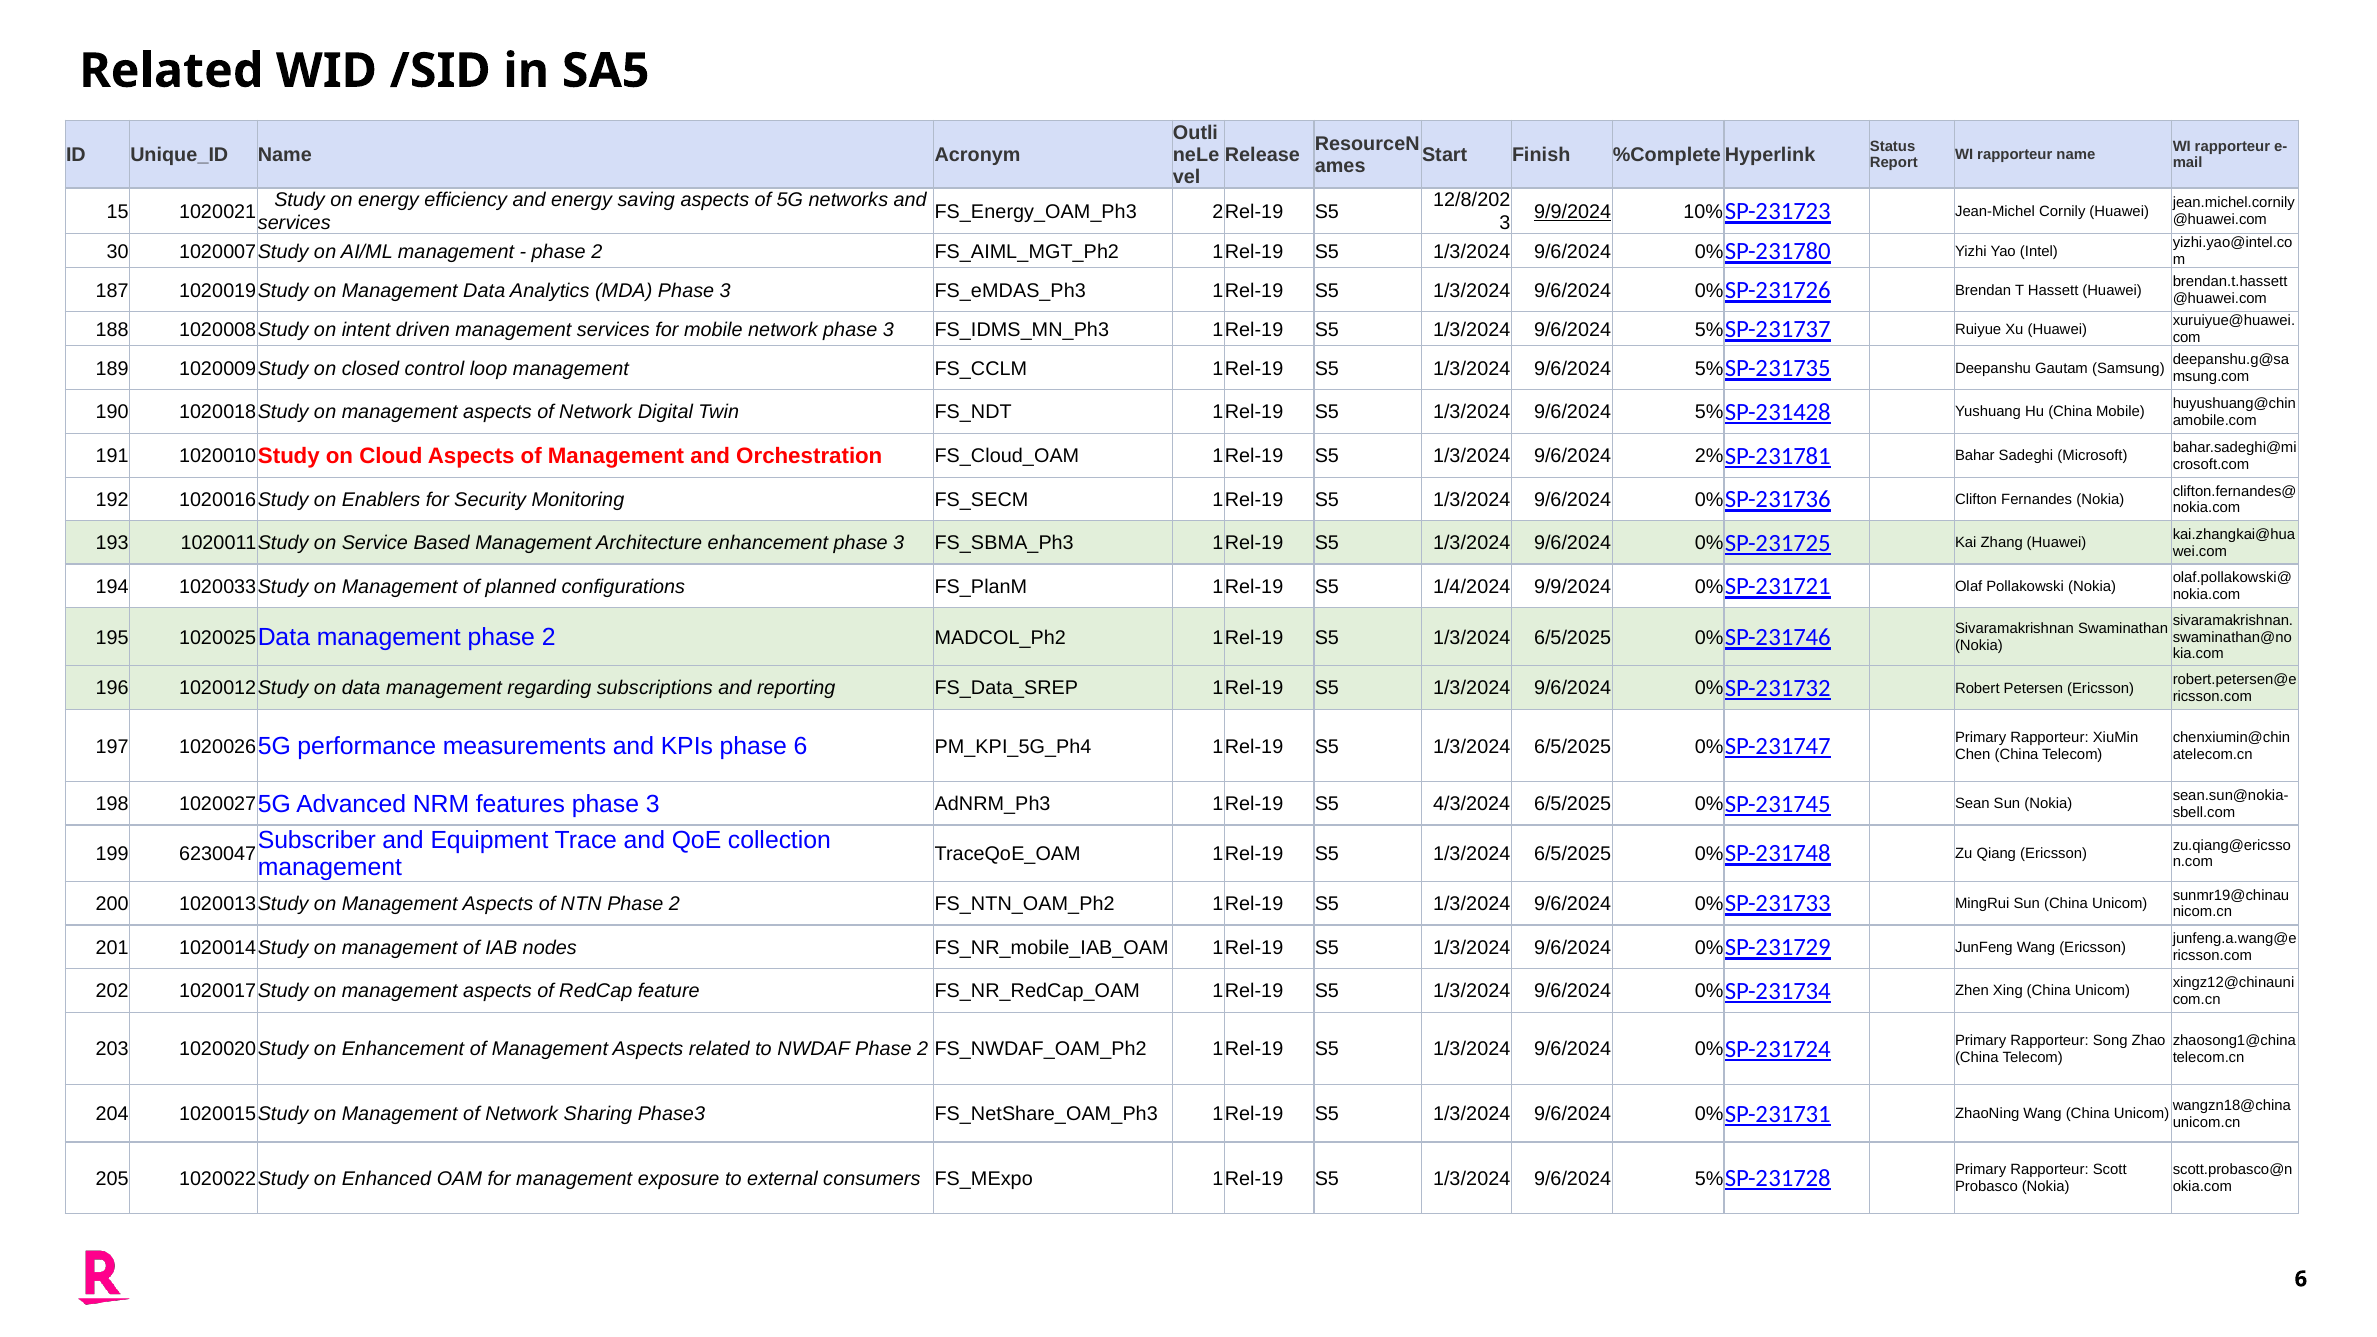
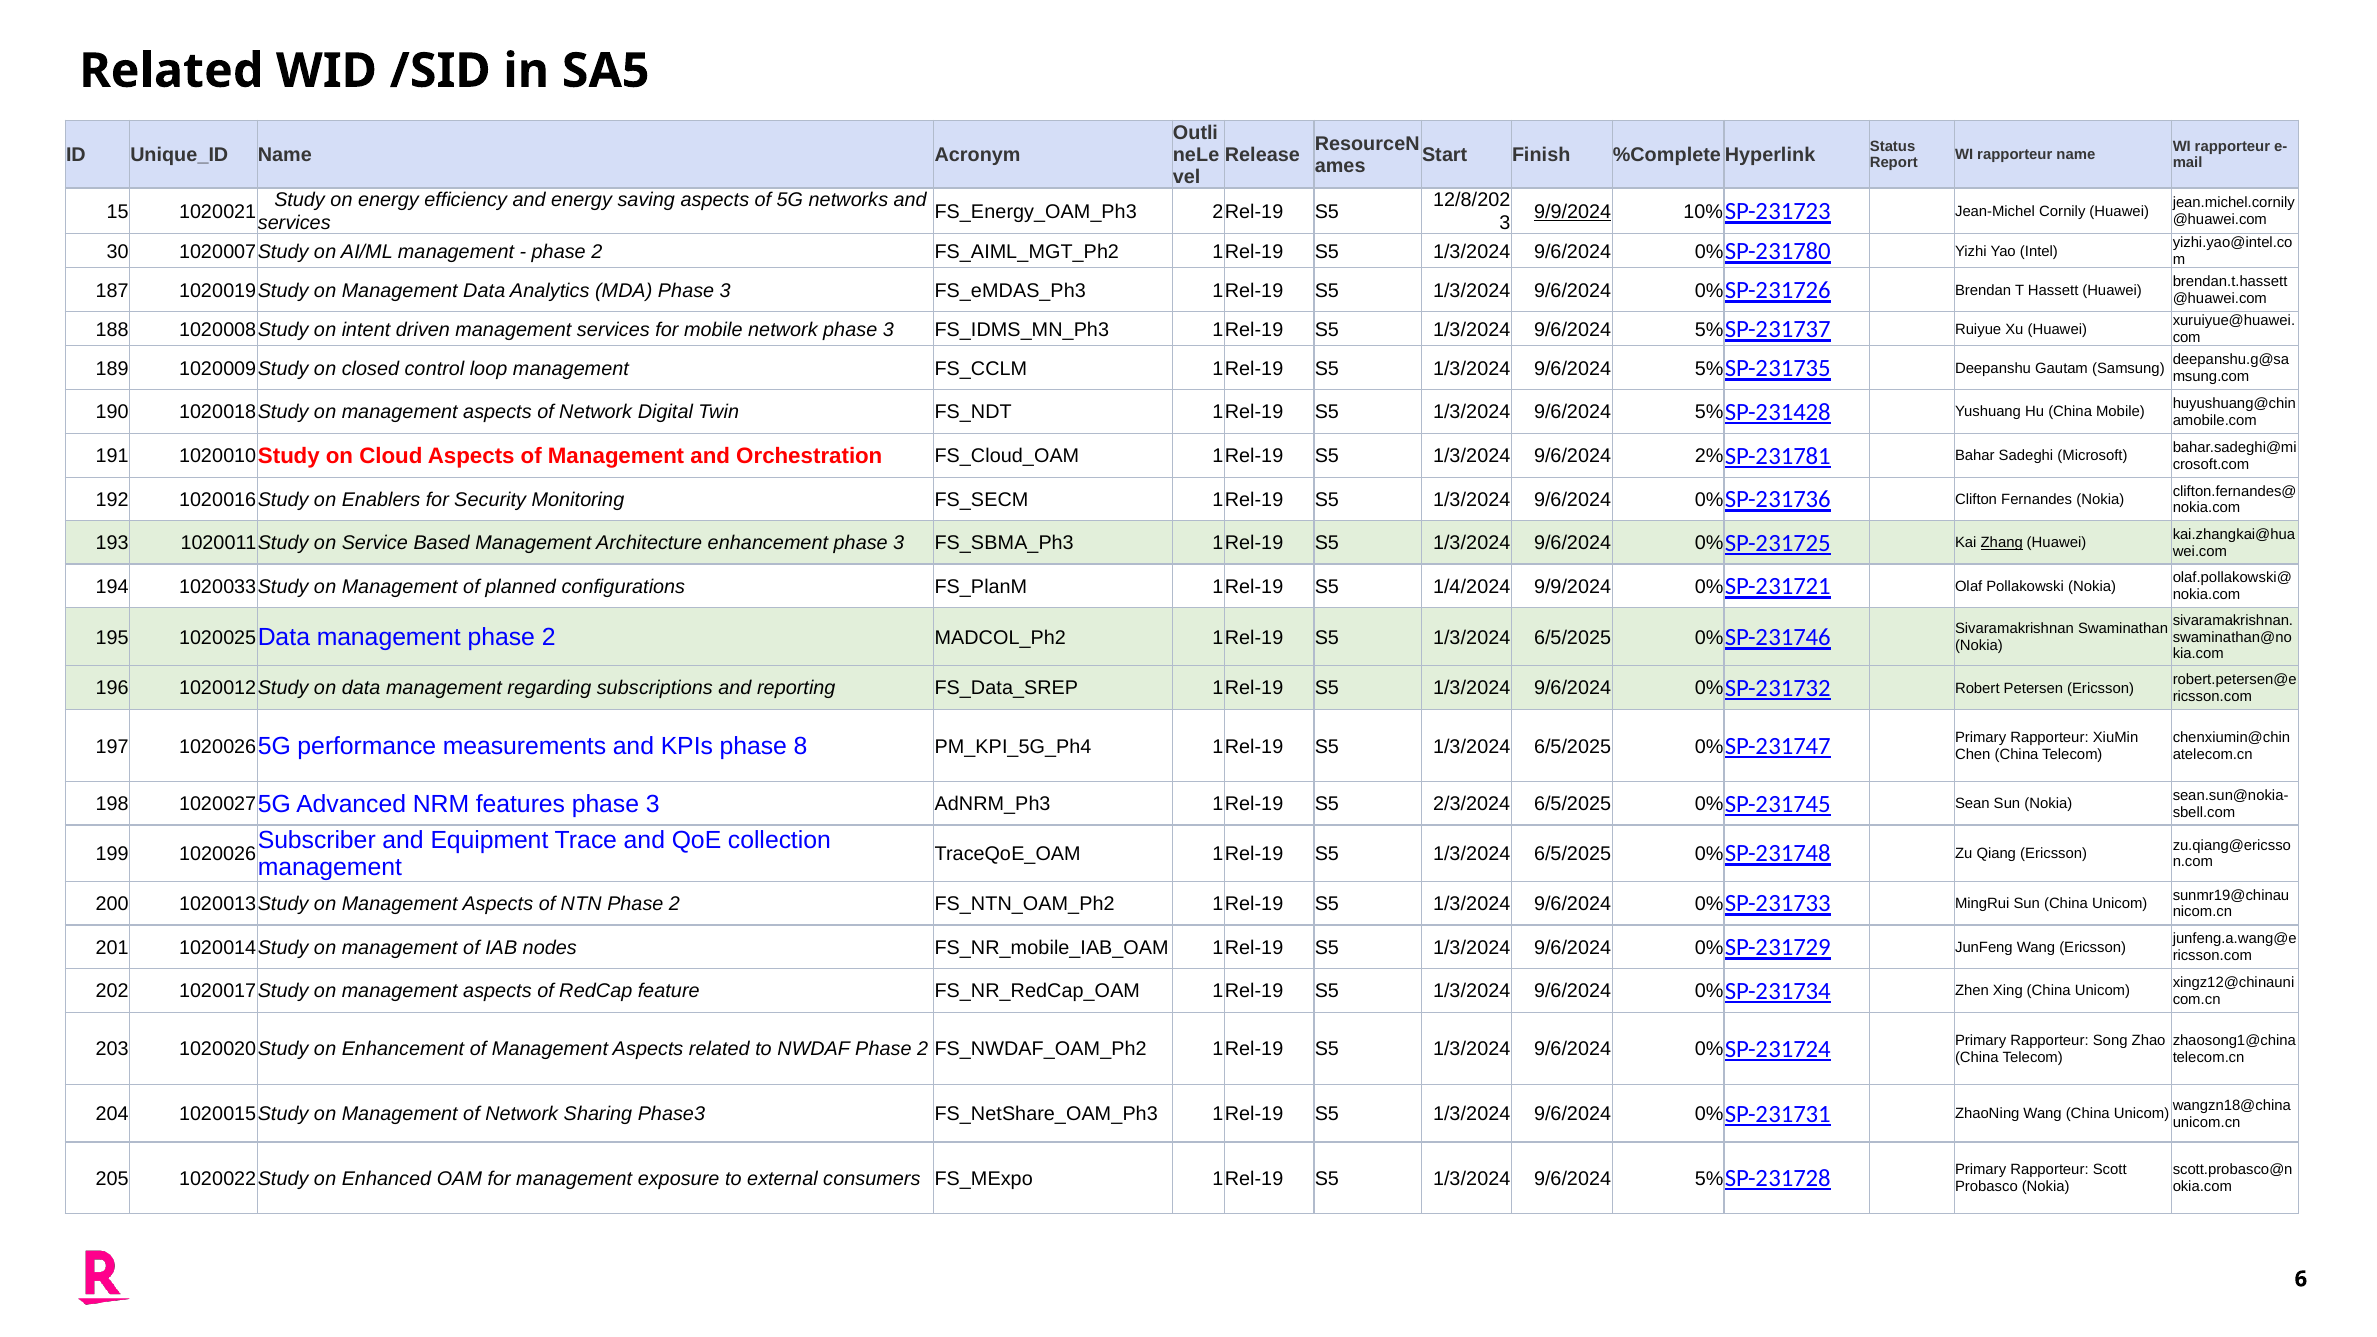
Zhang underline: none -> present (2002, 543)
phase 6: 6 -> 8 (801, 746)
4/3/2024: 4/3/2024 -> 2/3/2024 (1472, 804)
6230047: 6230047 -> 1020026 (218, 854)
